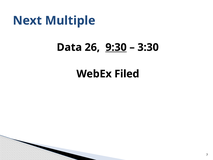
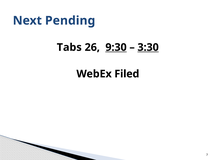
Multiple: Multiple -> Pending (70, 21)
Data: Data -> Tabs (69, 47)
3:30 underline: none -> present (148, 47)
